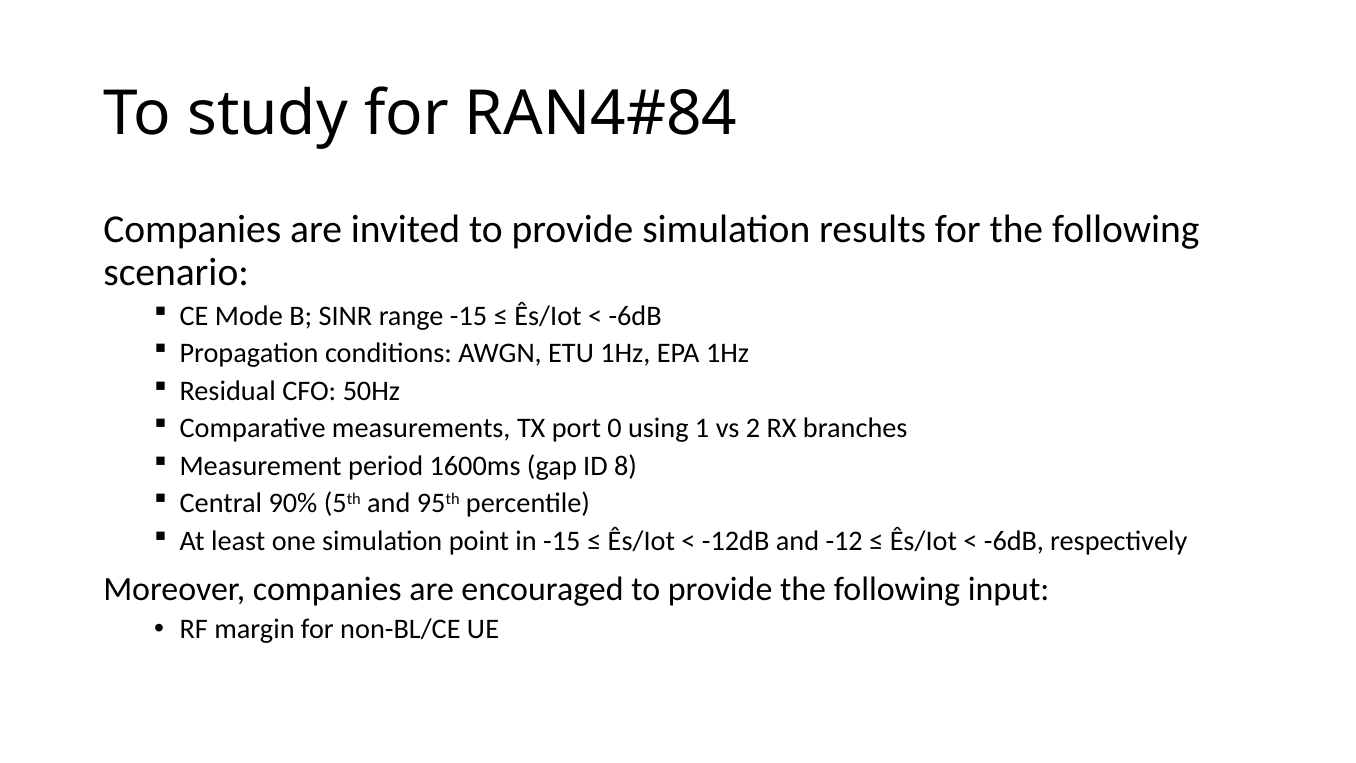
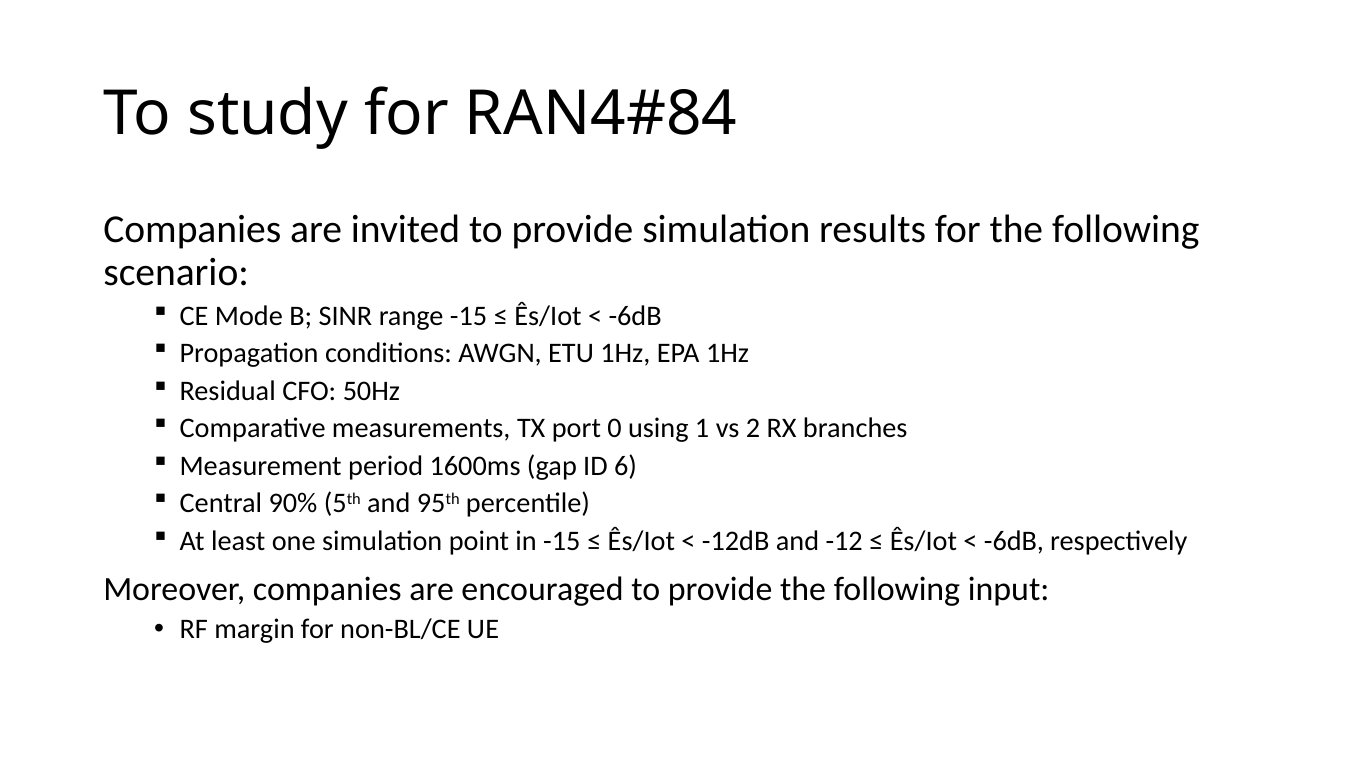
8: 8 -> 6 (626, 466)
